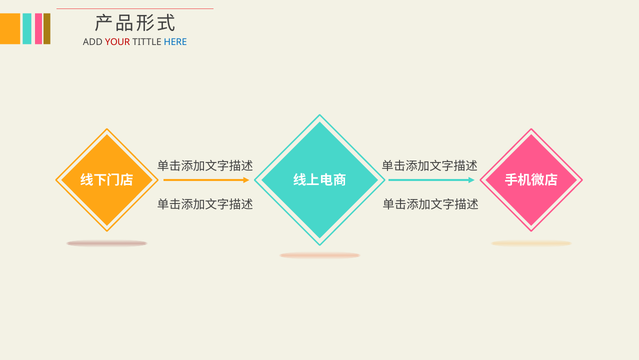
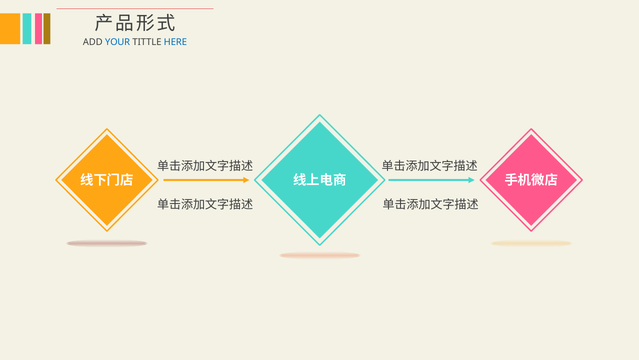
YOUR colour: red -> blue (118, 42)
